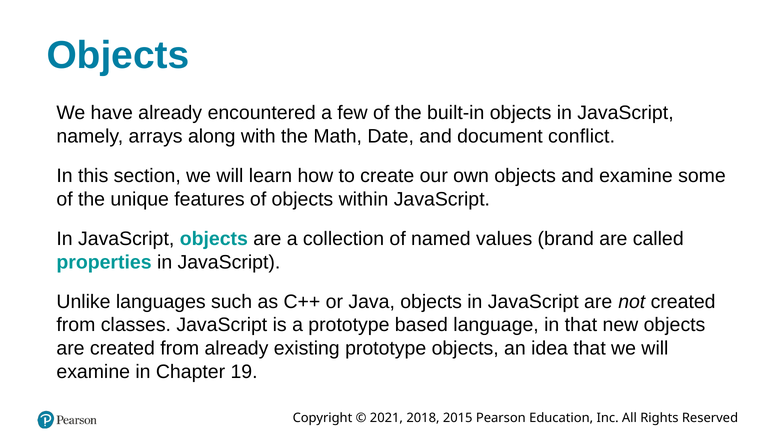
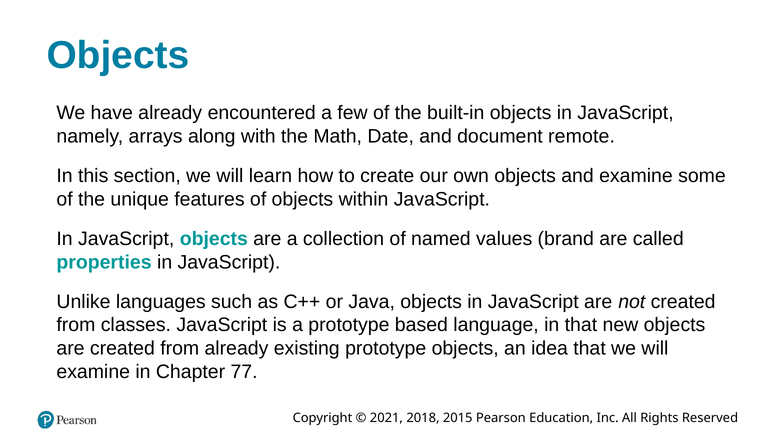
conflict: conflict -> remote (582, 136)
19: 19 -> 77 (244, 372)
